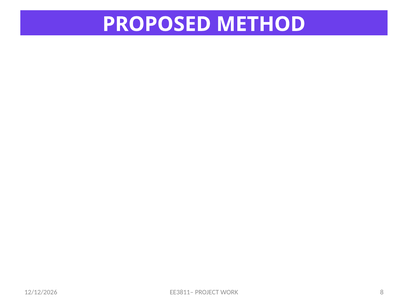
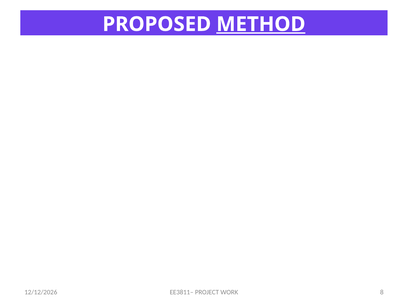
METHOD underline: none -> present (261, 24)
